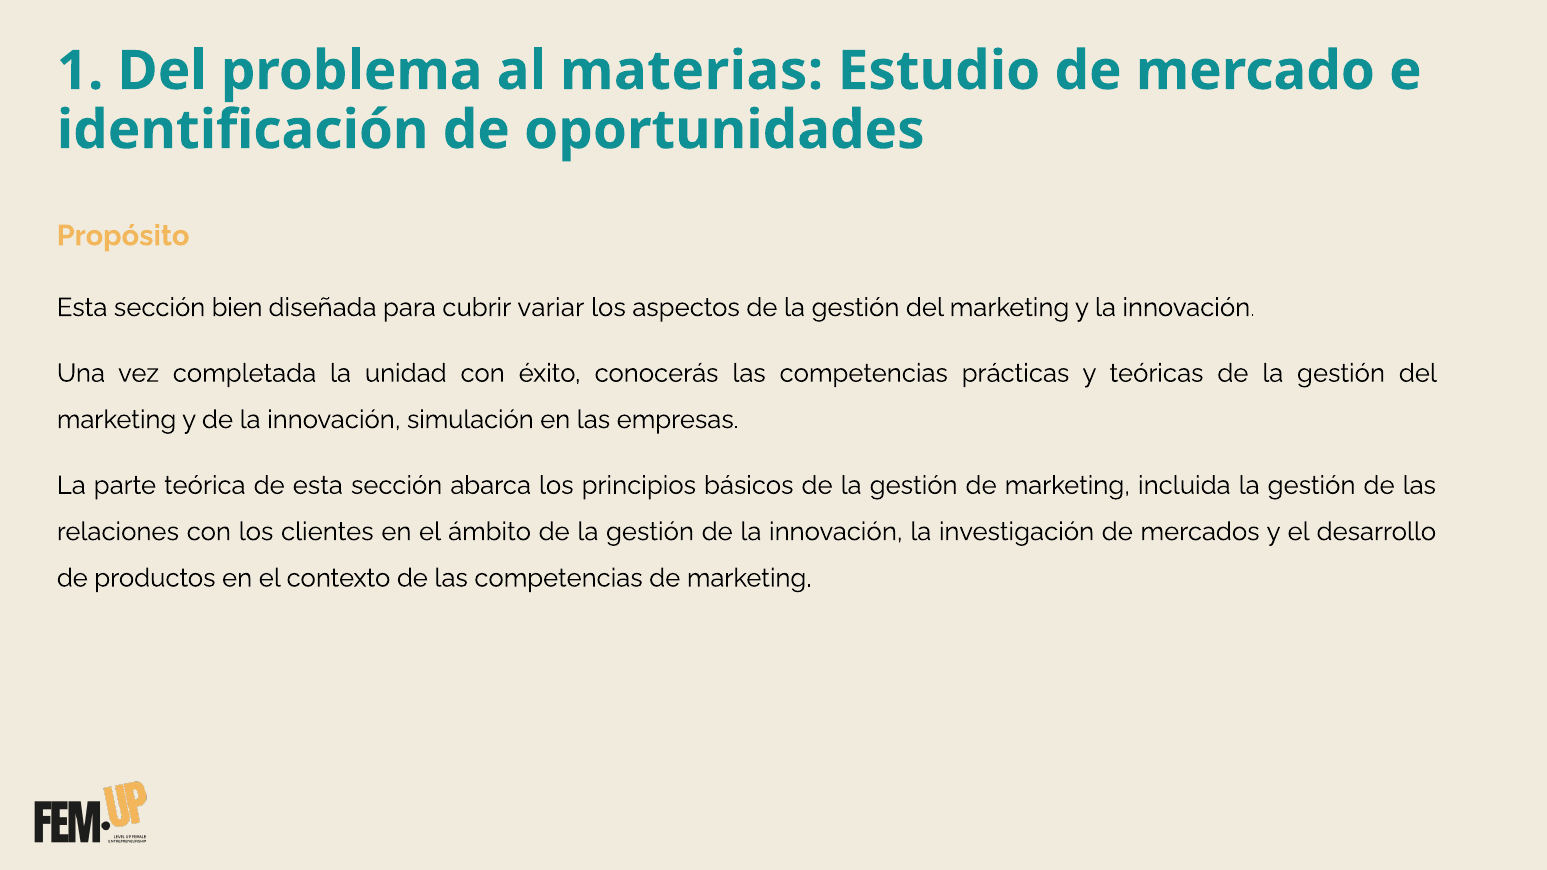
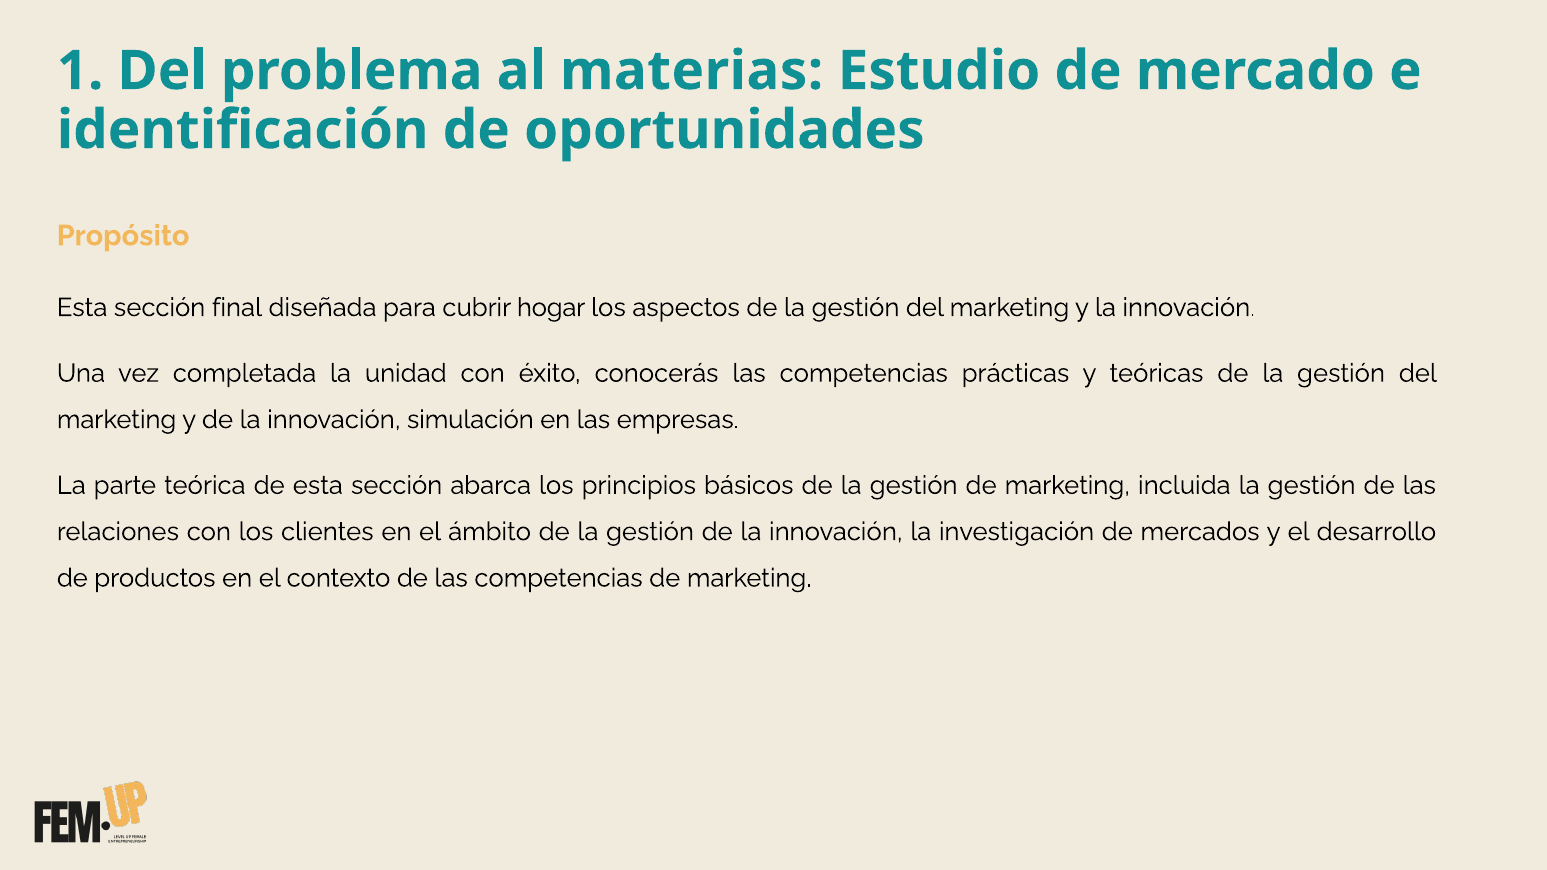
bien: bien -> final (237, 308)
variar: variar -> hogar (551, 308)
